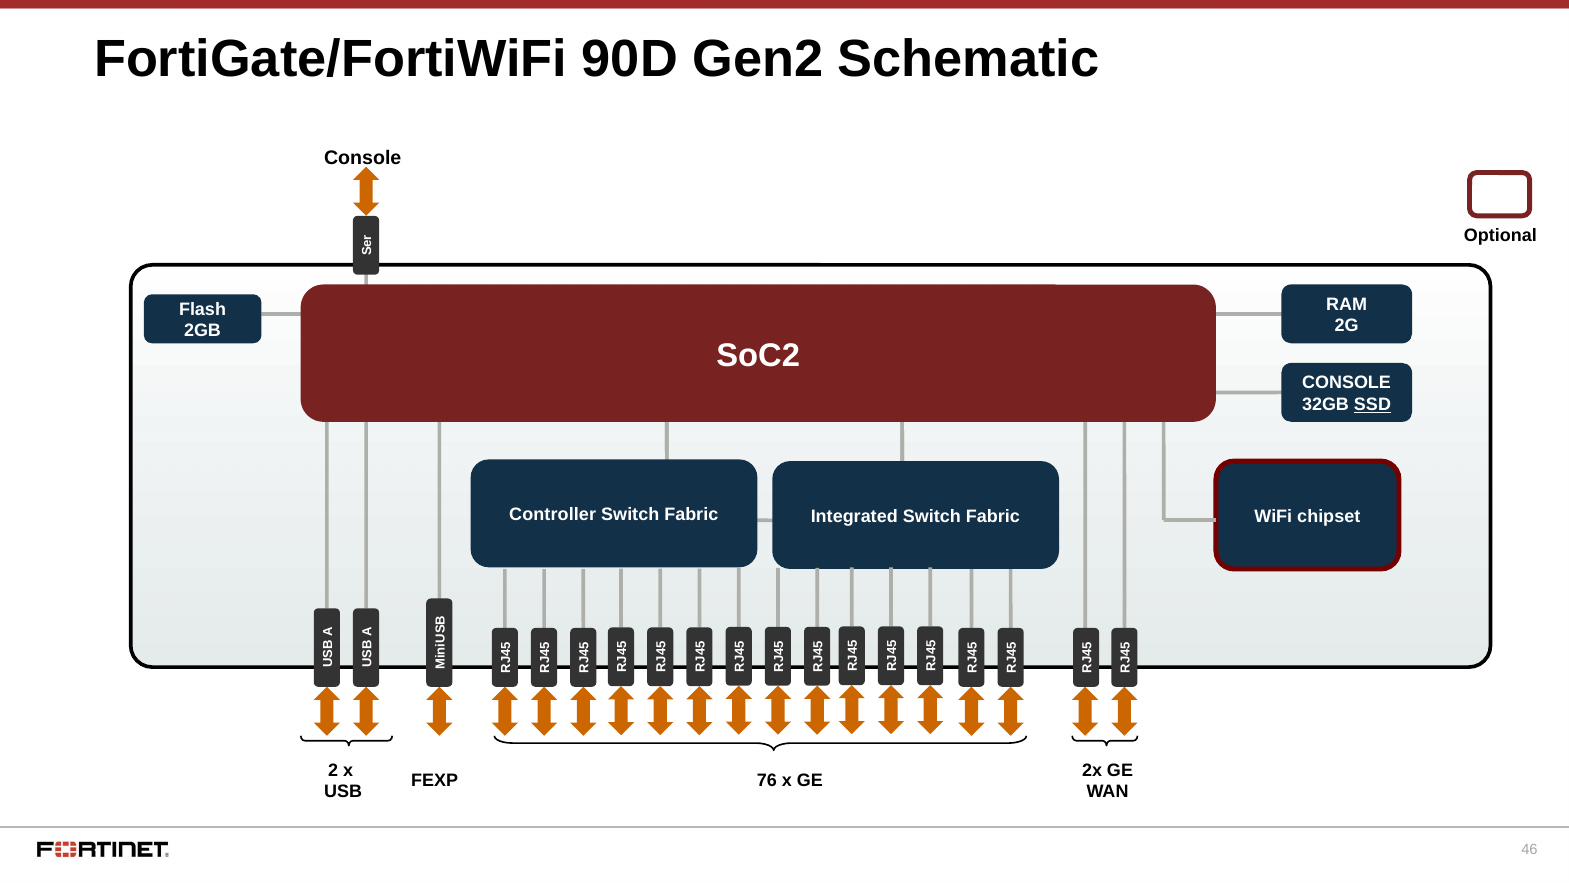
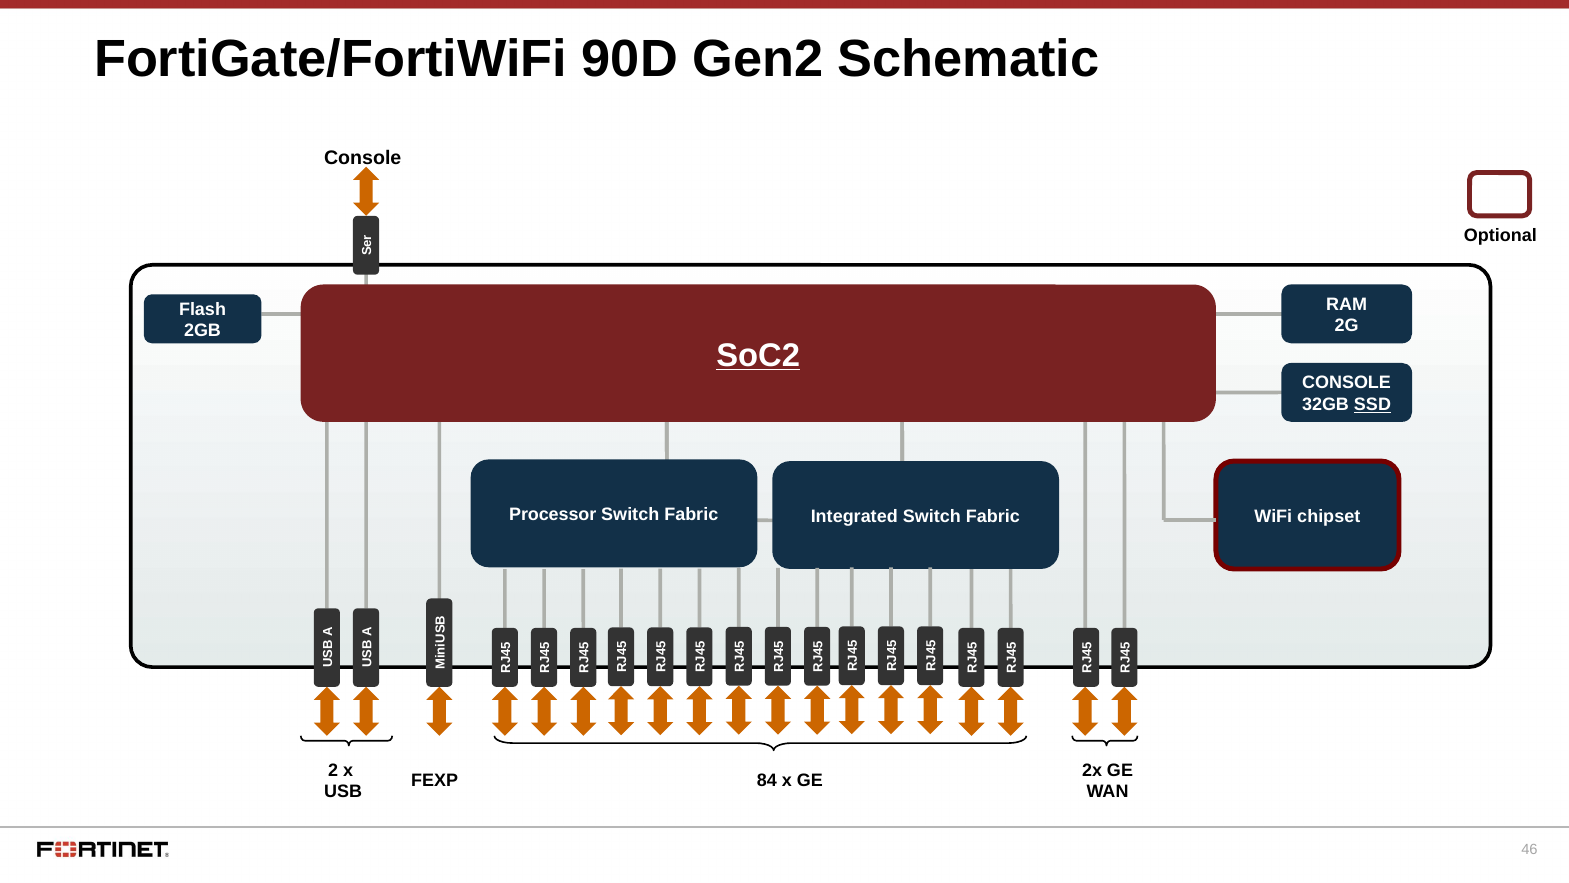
SoC2 underline: none -> present (758, 355)
Controller: Controller -> Processor (553, 514)
76: 76 -> 84 (767, 780)
